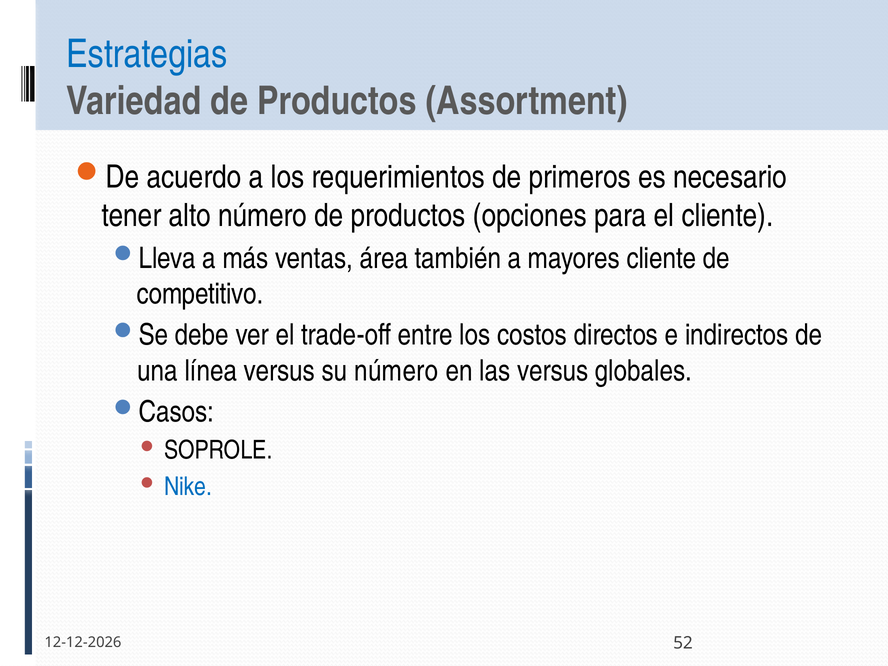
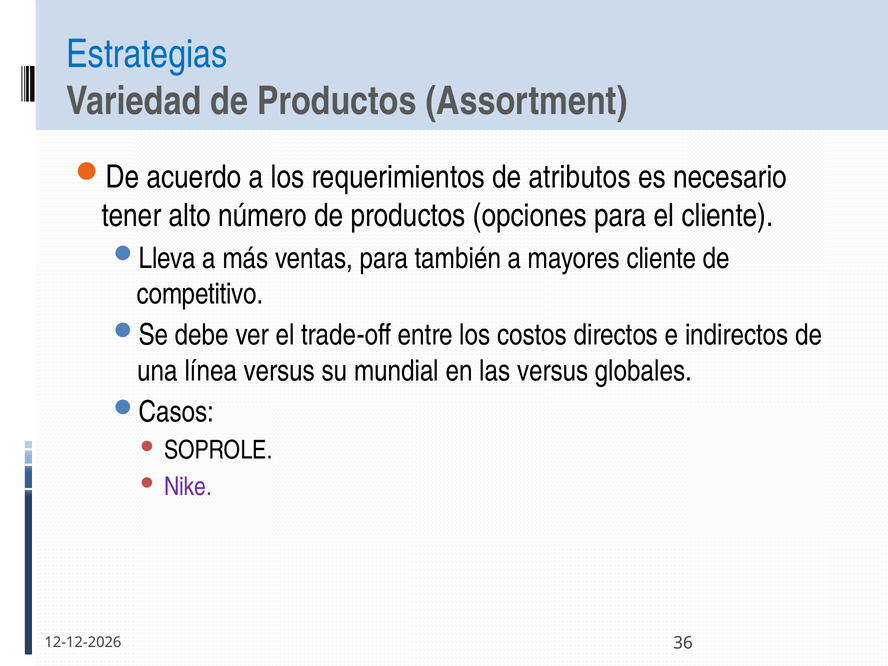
primeros: primeros -> atributos (580, 177)
ventas área: área -> para (384, 258)
su número: número -> mundial (396, 371)
Nike colour: blue -> purple (188, 487)
52: 52 -> 36 (683, 643)
